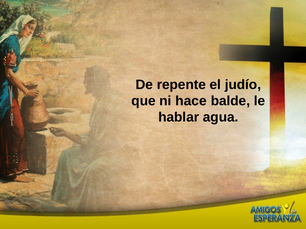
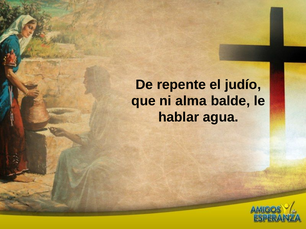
hace: hace -> alma (191, 101)
